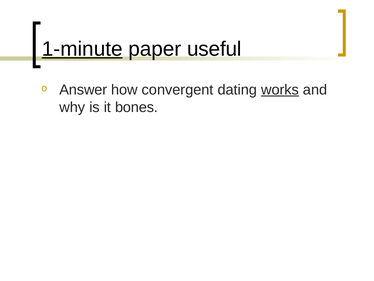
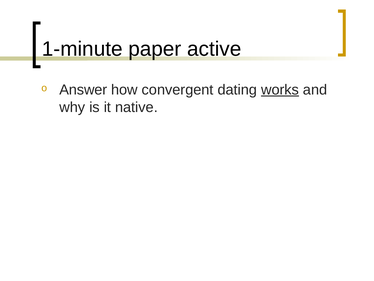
1-minute underline: present -> none (82, 49)
useful: useful -> active (214, 49)
bones: bones -> native (136, 107)
